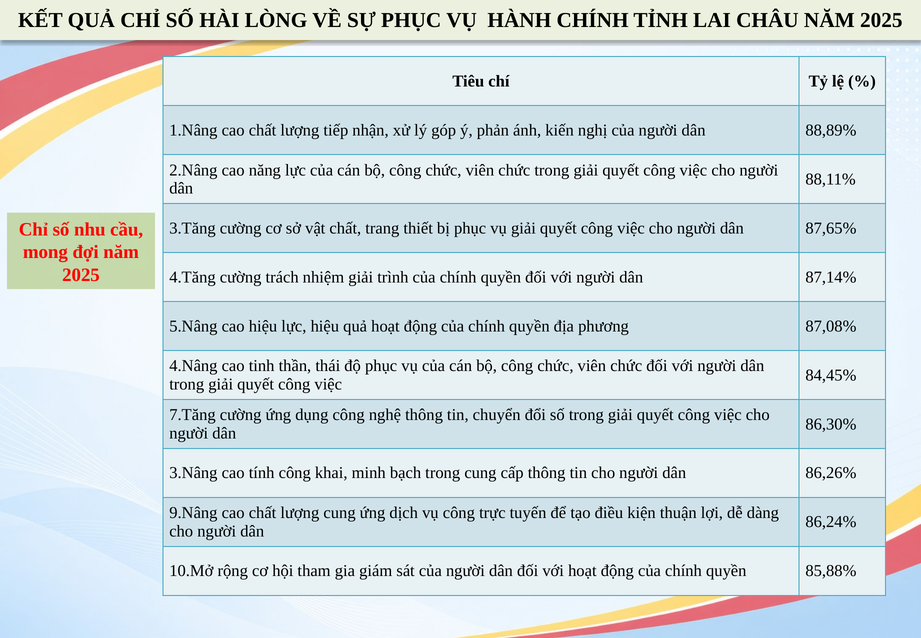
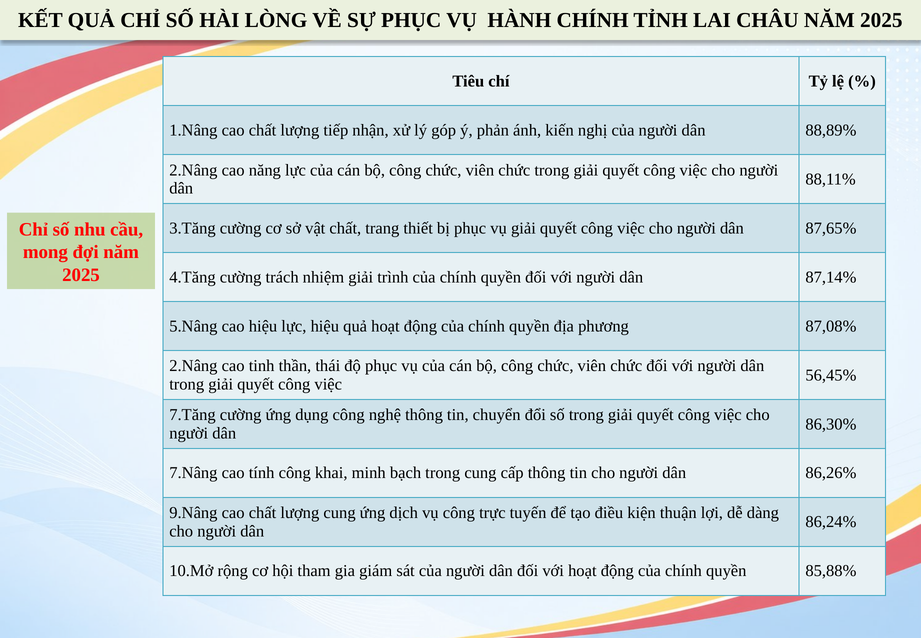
4.Nâng: 4.Nâng -> 2.Nâng (193, 366)
84,45%: 84,45% -> 56,45% (831, 375)
3.Nâng: 3.Nâng -> 7.Nâng (193, 473)
